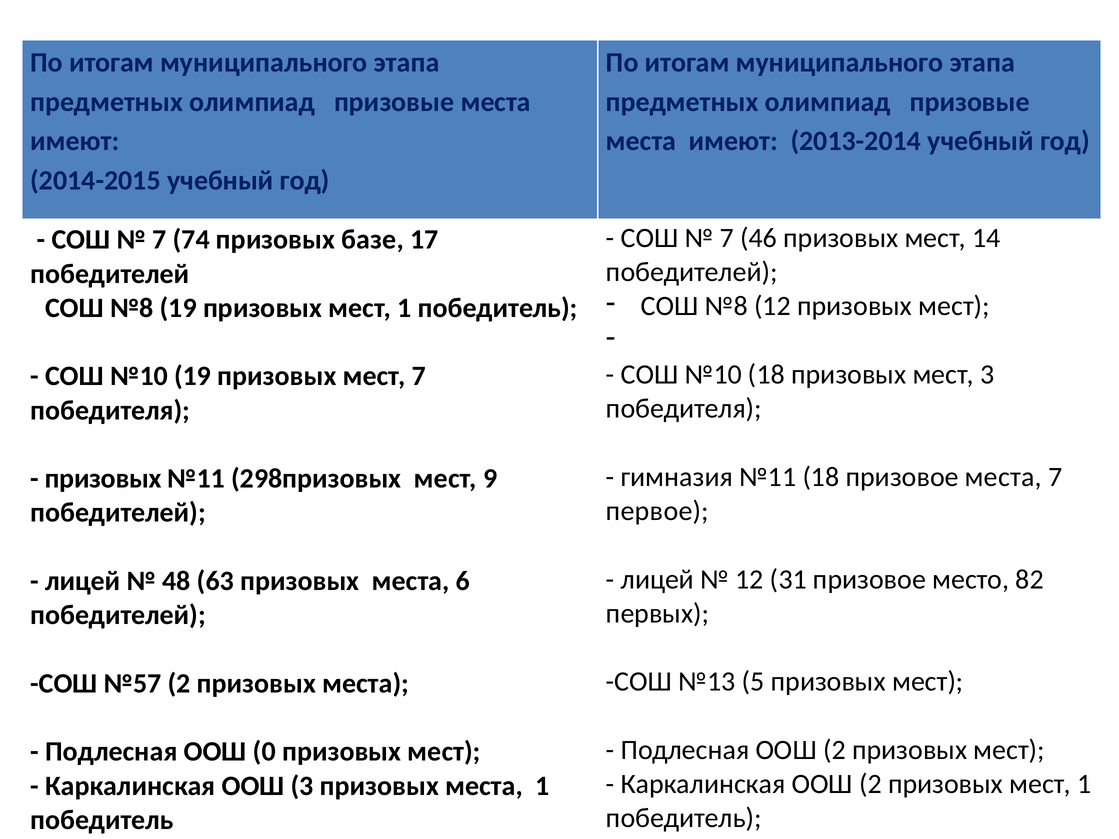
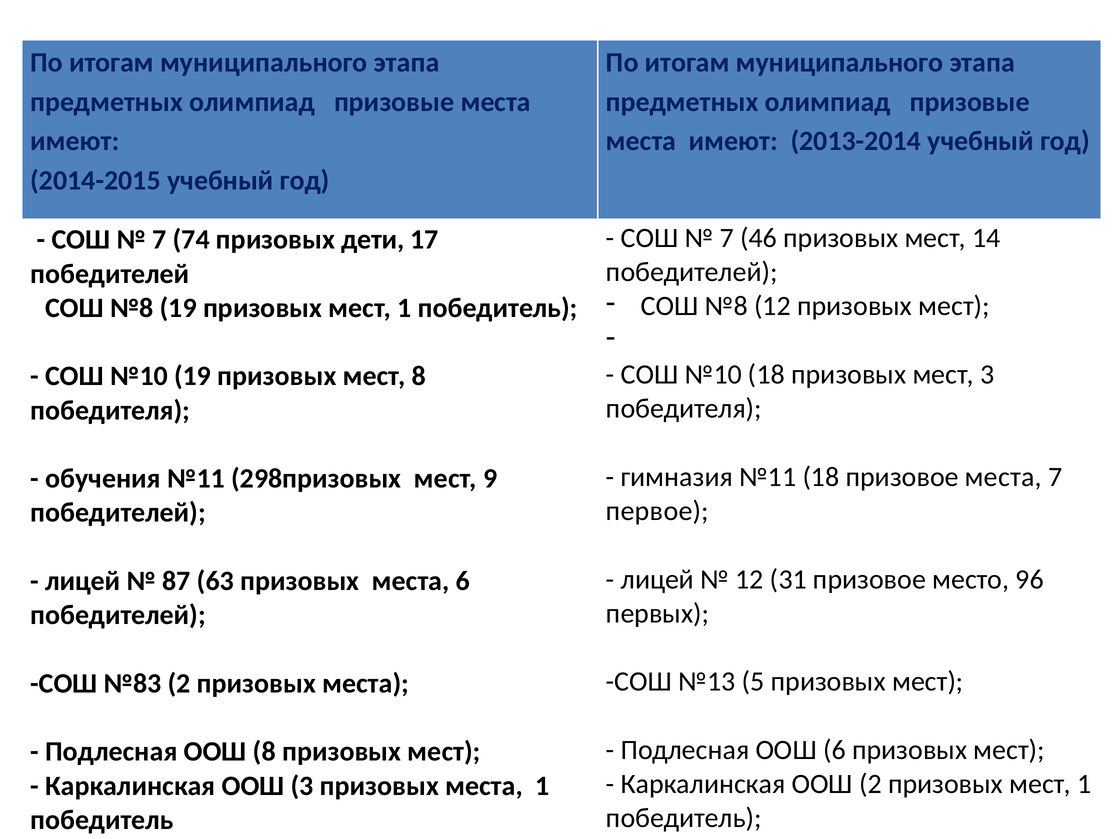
базе: базе -> дети (373, 239)
мест 7: 7 -> 8 (419, 376)
призовых: призовых -> обучения (103, 479)
82: 82 -> 96 (1030, 579)
48: 48 -> 87 (176, 581)
№57: №57 -> №83 (133, 684)
Подлесная ООШ 2: 2 -> 6 (835, 750)
ООШ 0: 0 -> 8 (264, 752)
